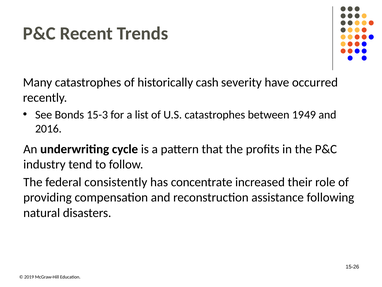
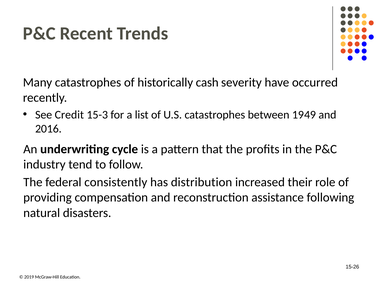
Bonds: Bonds -> Credit (69, 114)
concentrate: concentrate -> distribution (202, 182)
